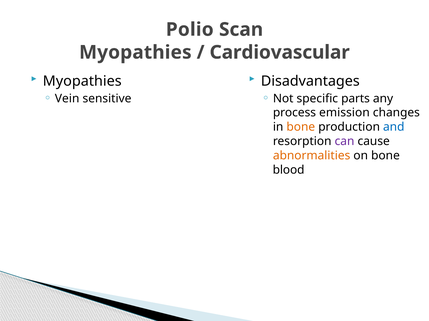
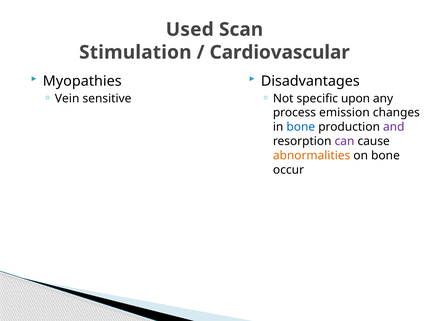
Polio: Polio -> Used (190, 30)
Myopathies: Myopathies -> Stimulation (135, 52)
parts: parts -> upon (356, 99)
bone colour: orange -> blue (301, 127)
and colour: blue -> purple (394, 127)
blood: blood -> occur (289, 170)
